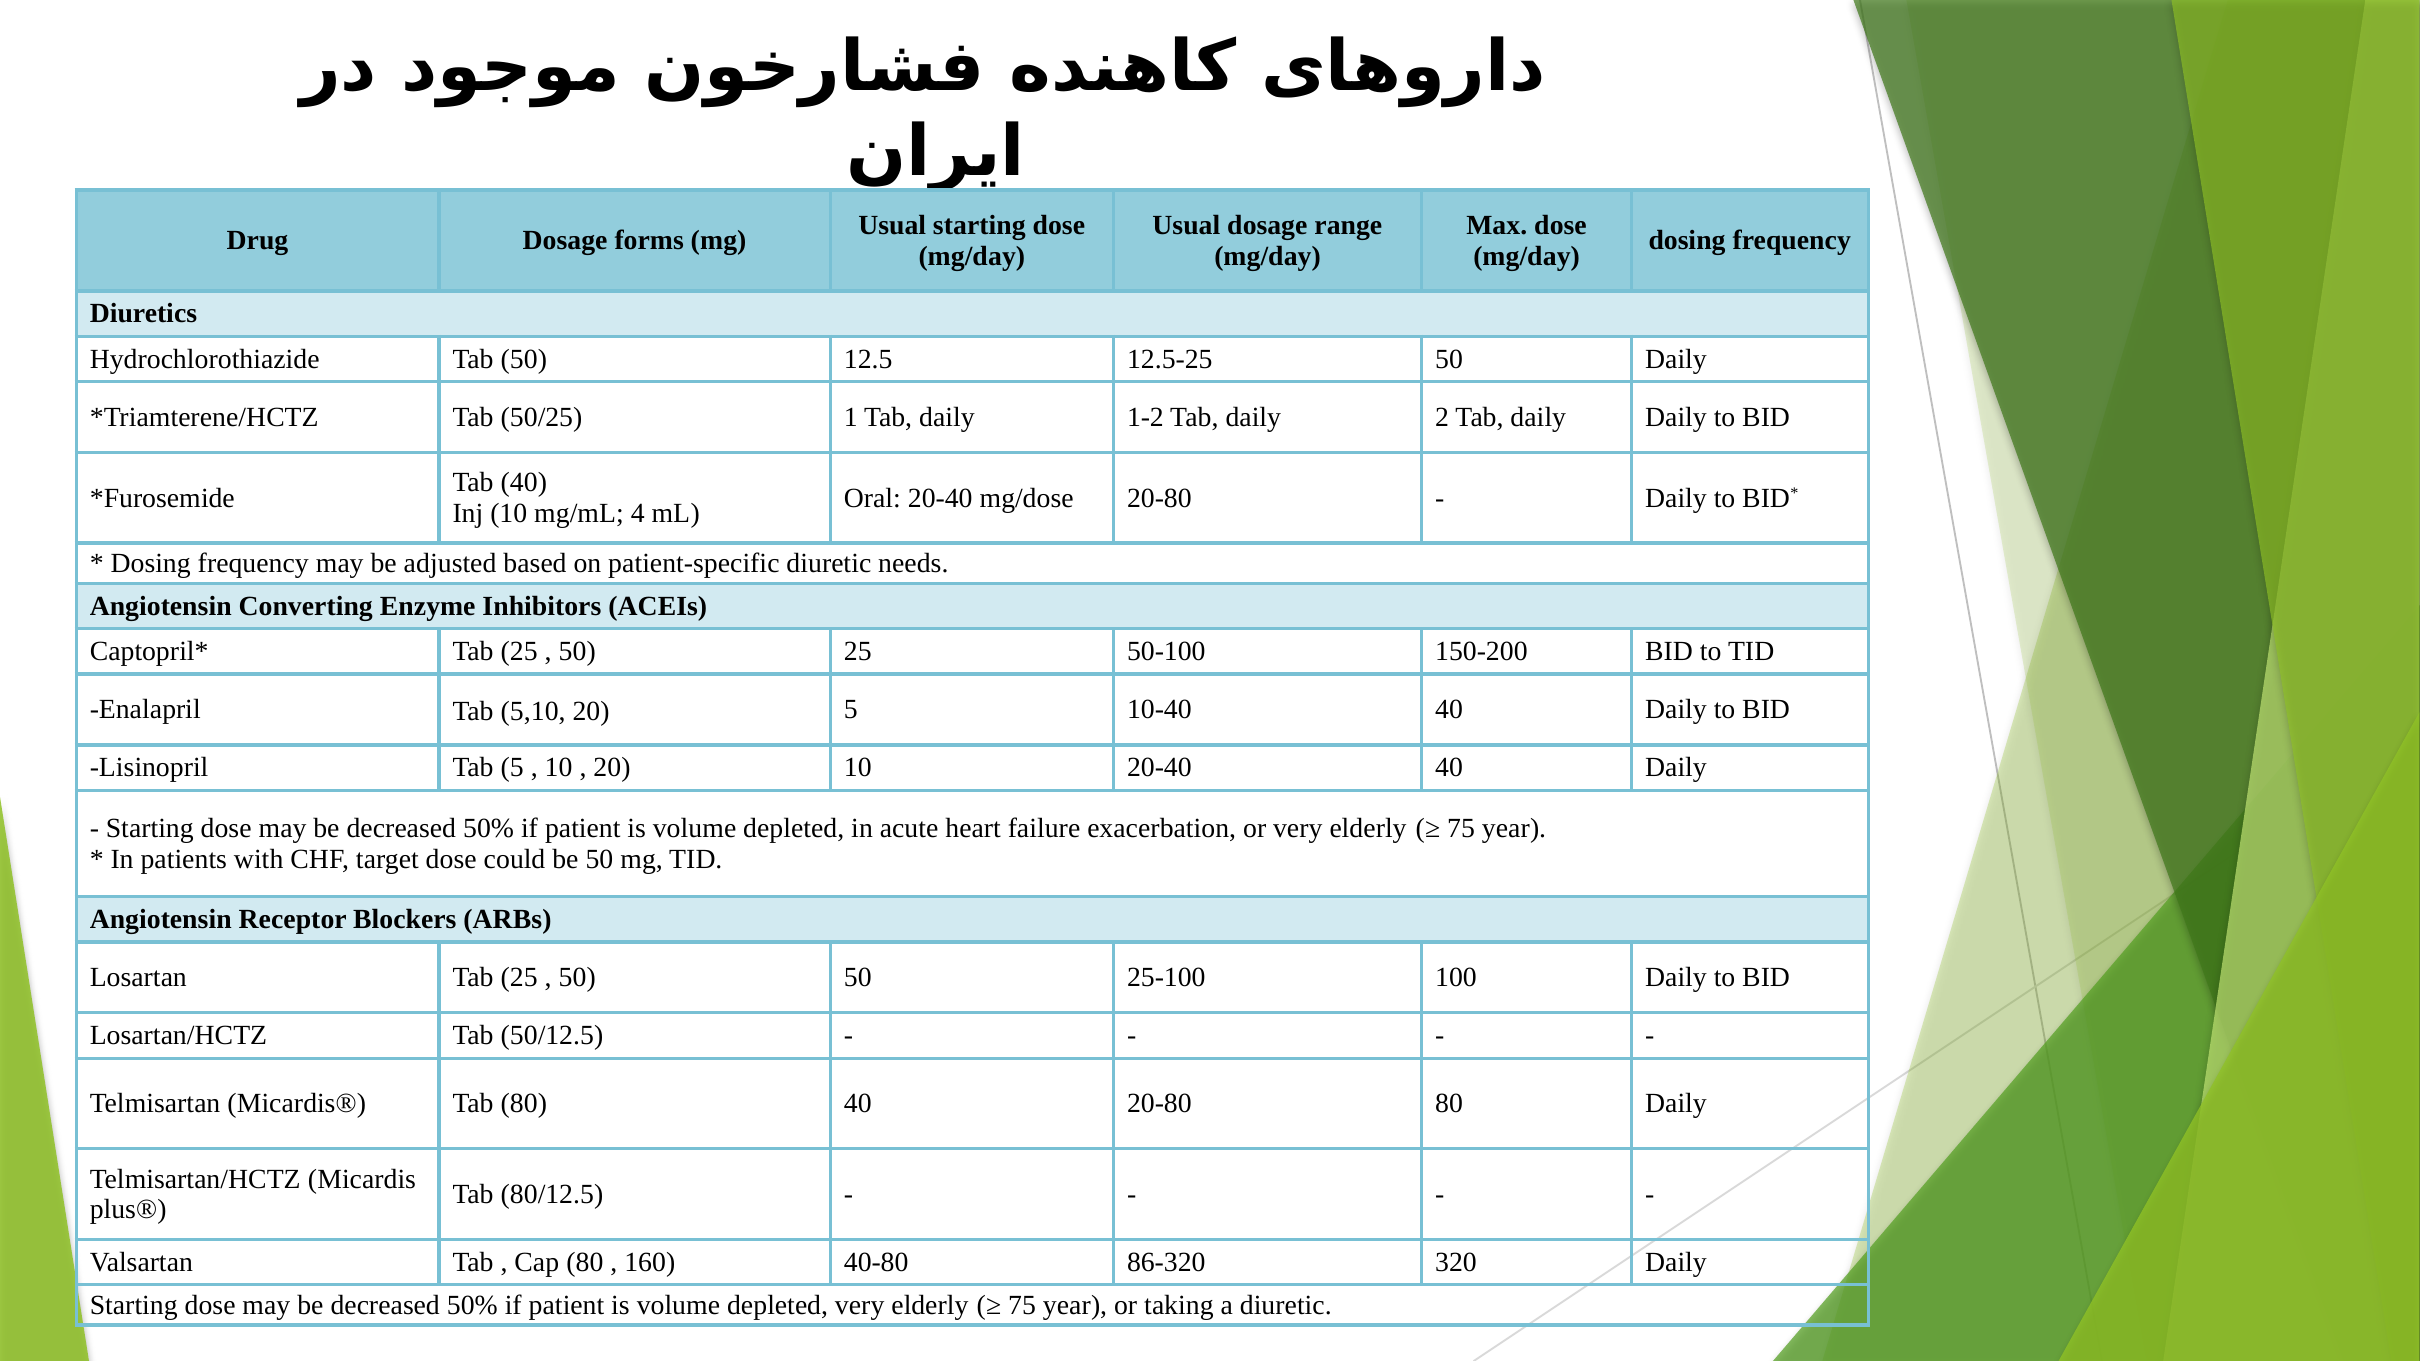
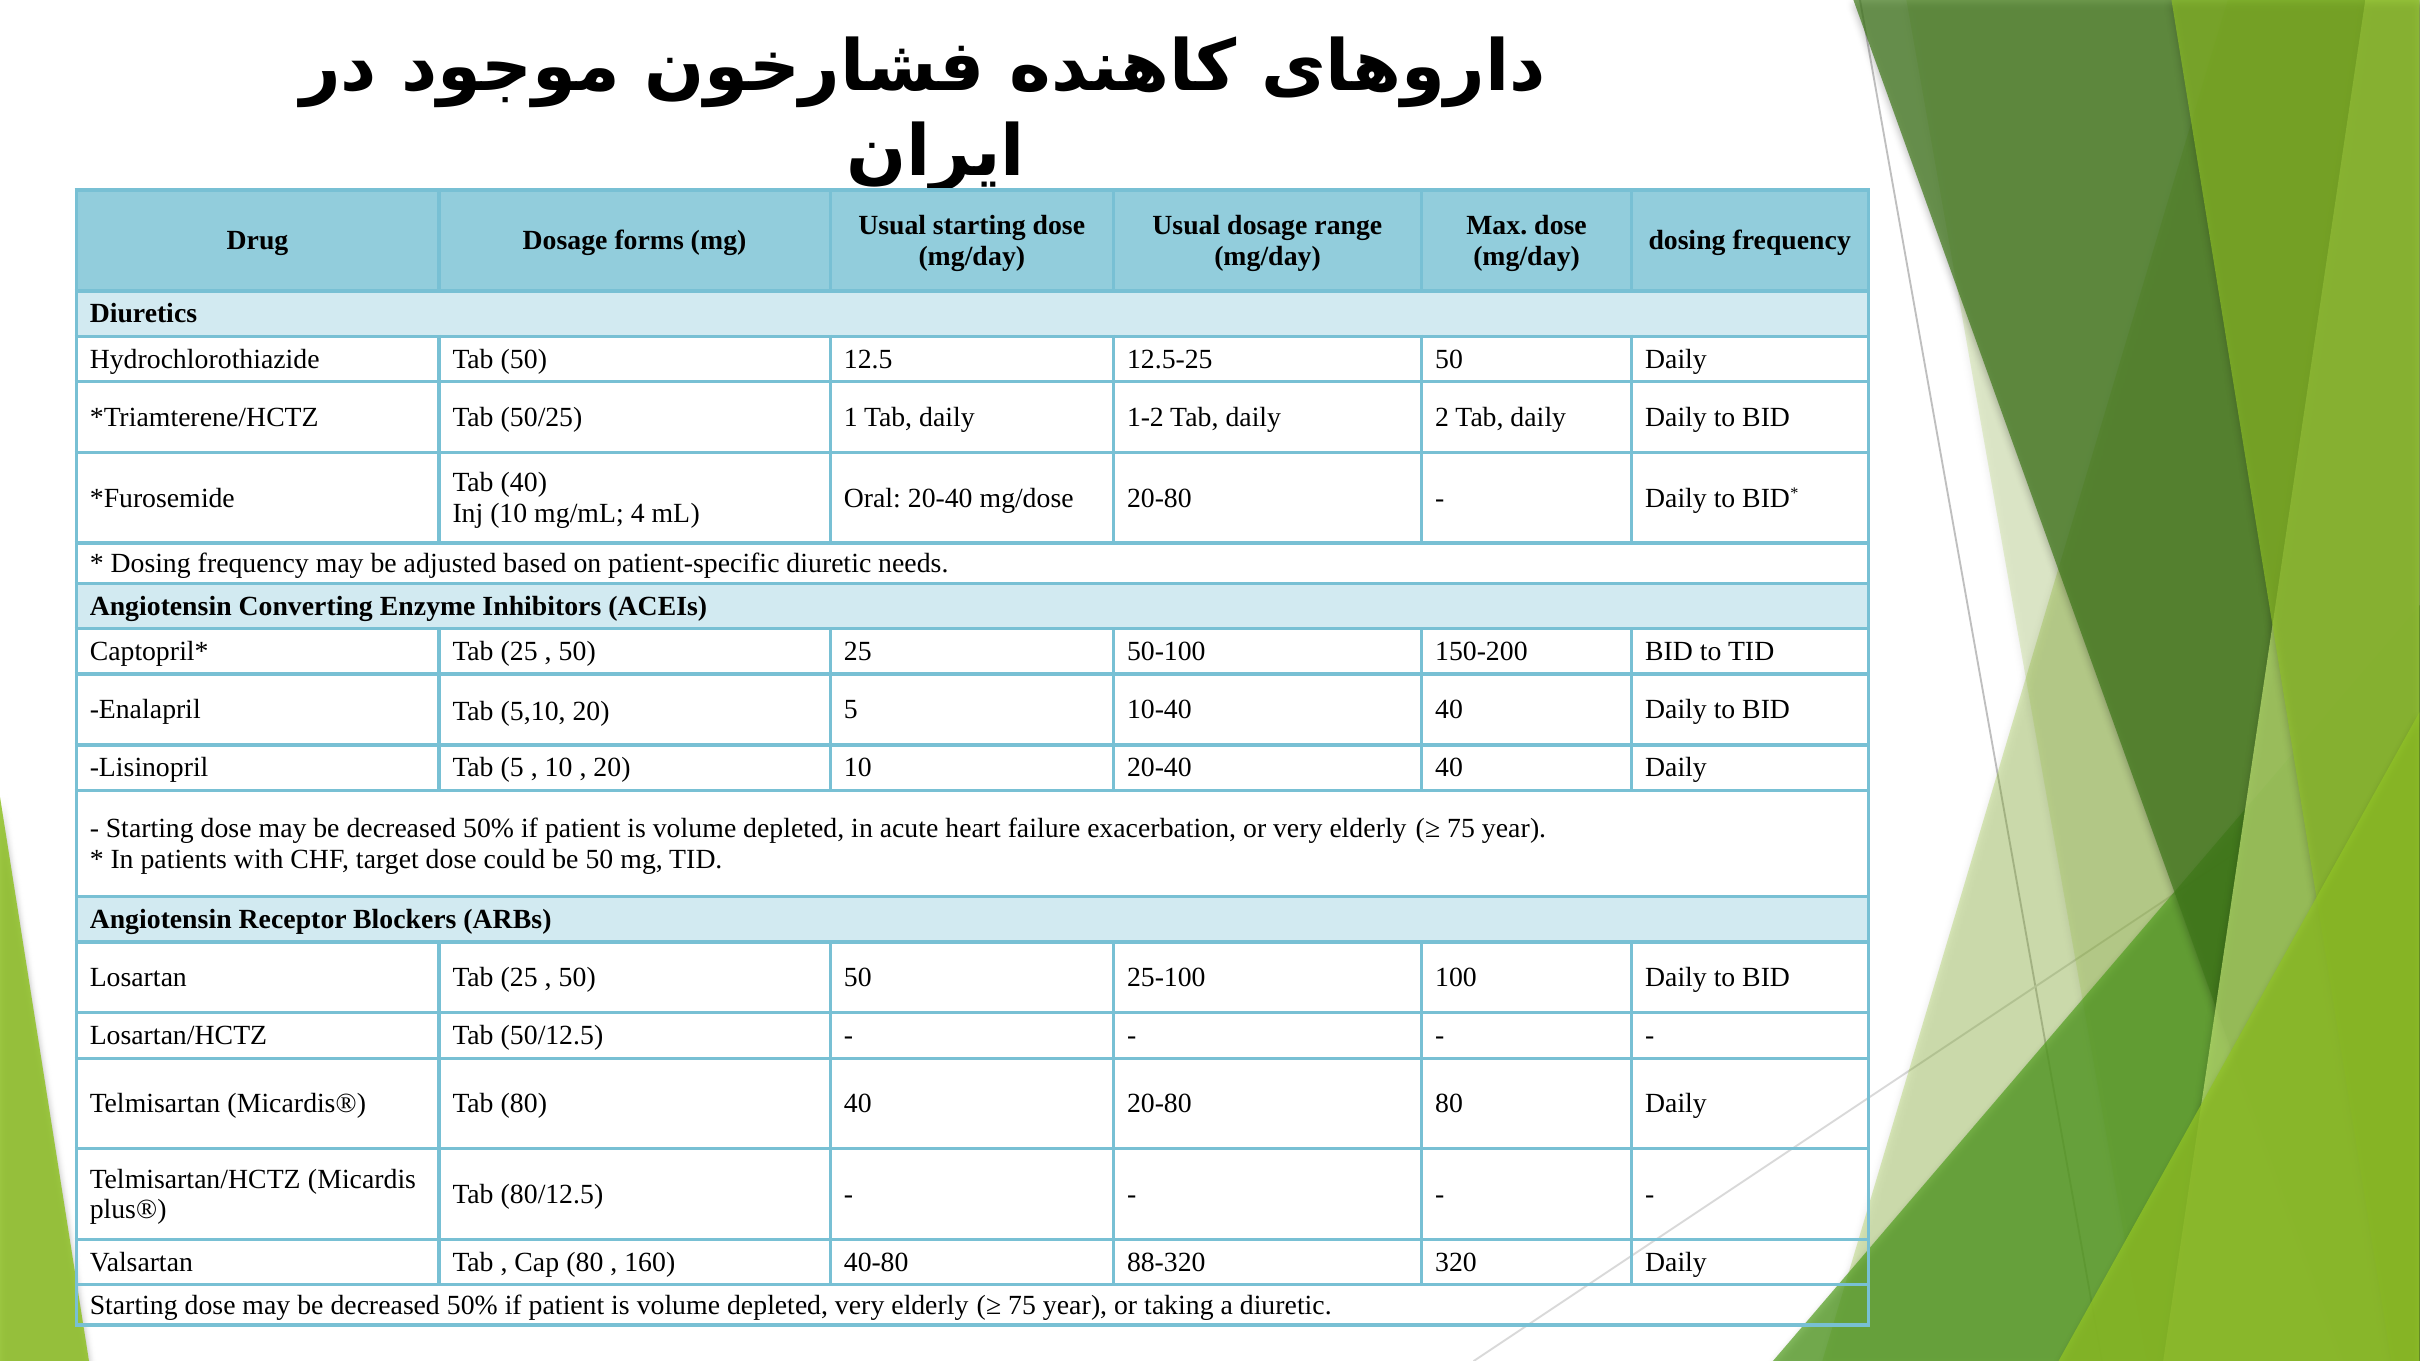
86-320: 86-320 -> 88-320 (1166, 1263)
